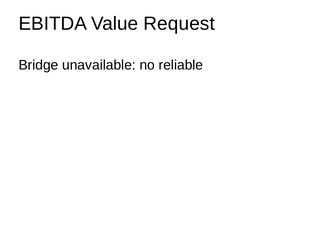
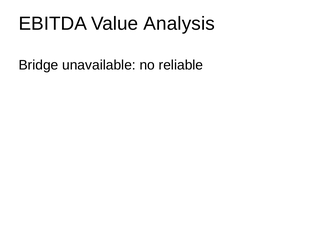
Request: Request -> Analysis (179, 24)
